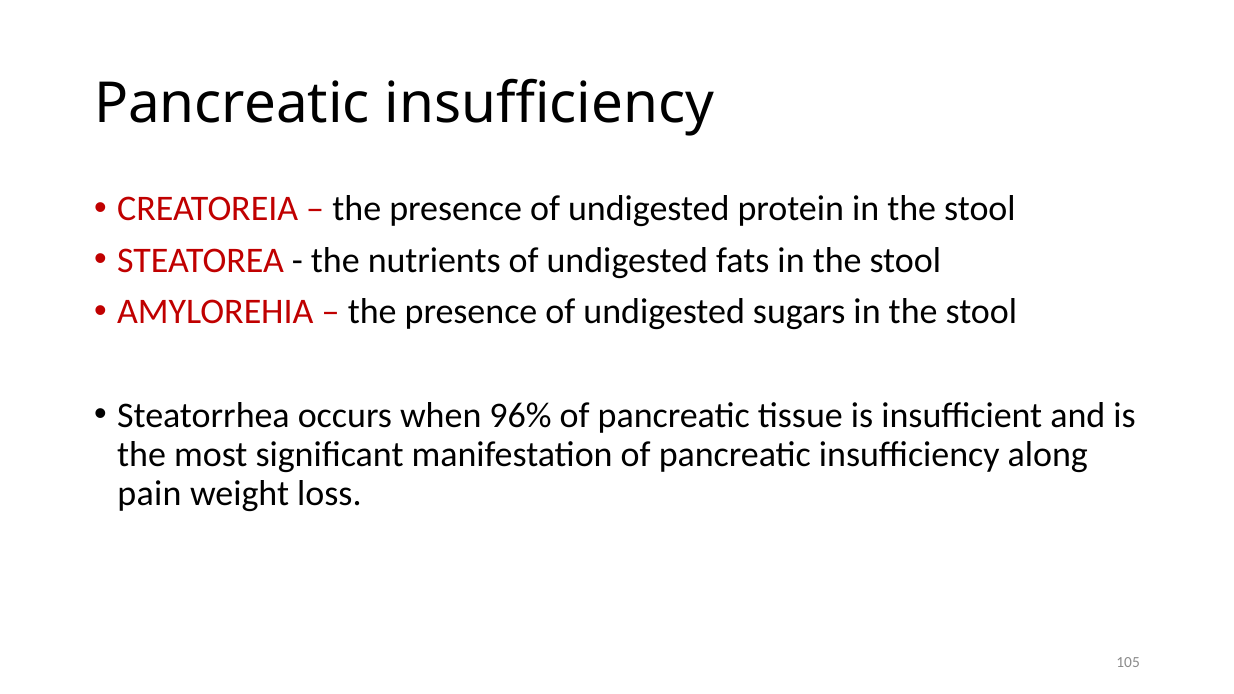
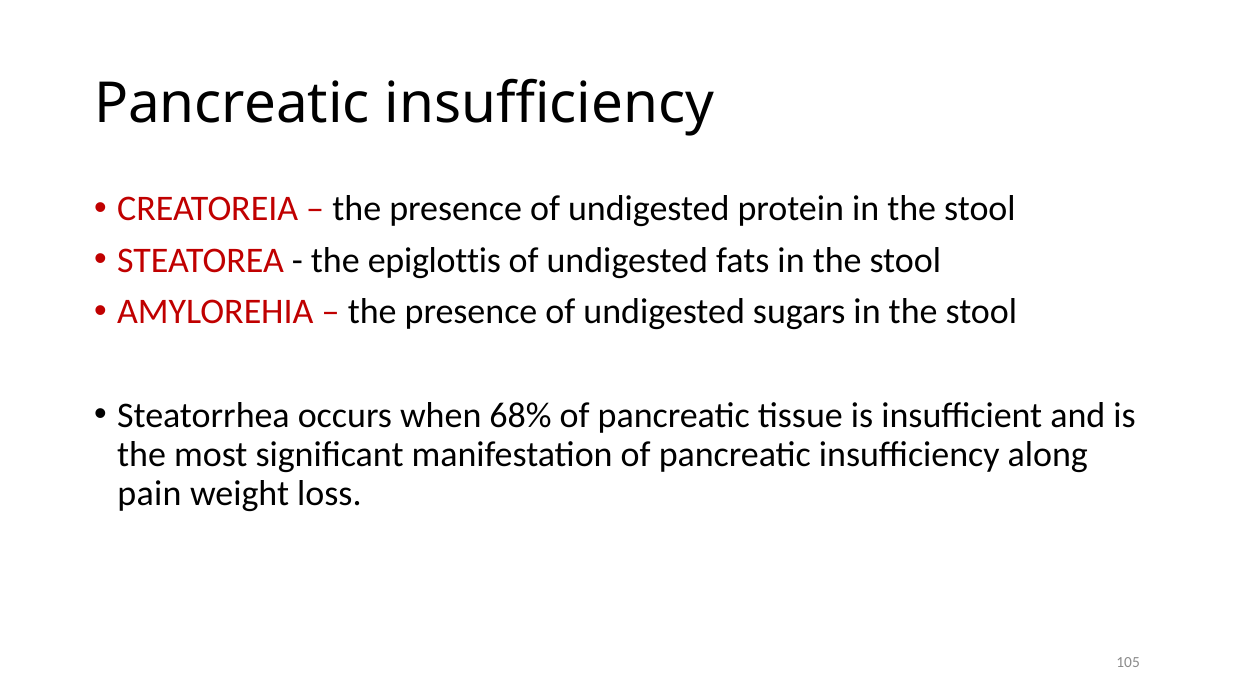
nutrients: nutrients -> epiglottis (434, 260)
96%: 96% -> 68% (521, 416)
